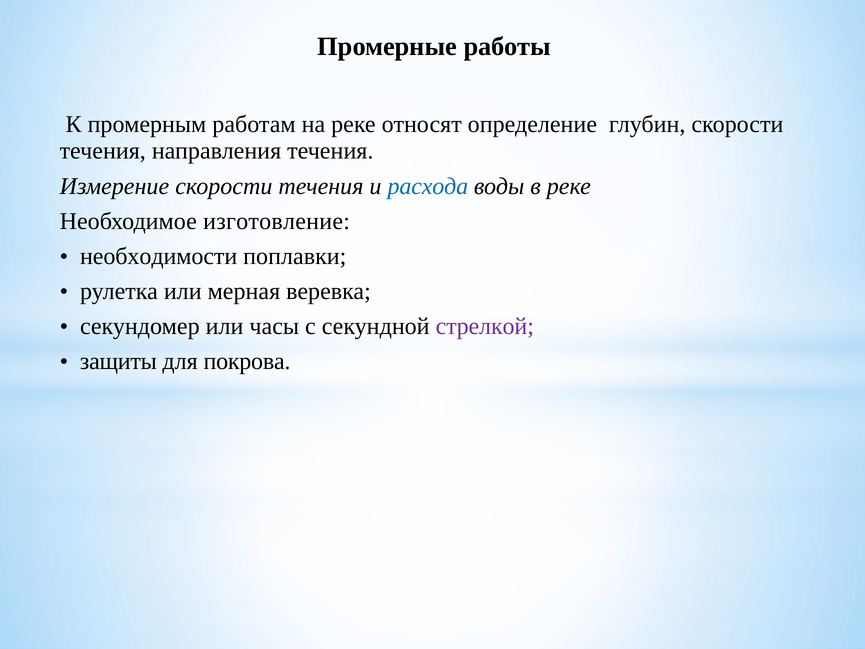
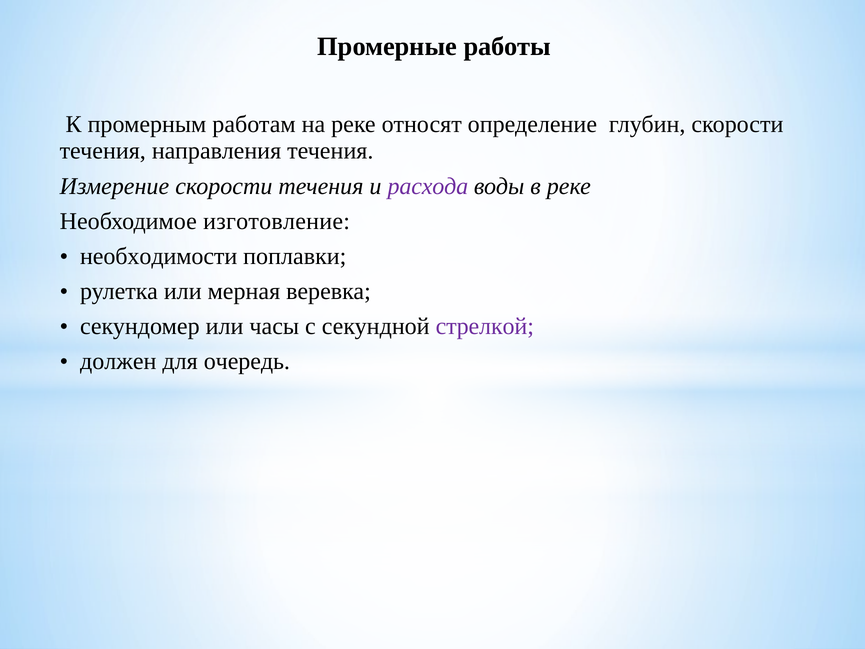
расхода colour: blue -> purple (428, 186)
защиты: защиты -> должен (118, 361)
покрова: покрова -> очередь (247, 361)
